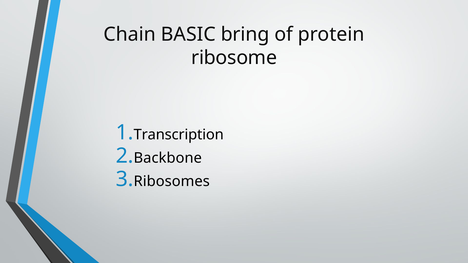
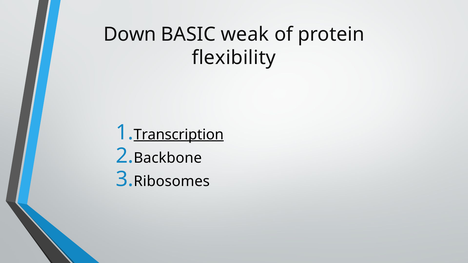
Chain: Chain -> Down (130, 34)
bring: bring -> weak (245, 34)
ribosome: ribosome -> flexibility (234, 58)
Transcription underline: none -> present (179, 135)
